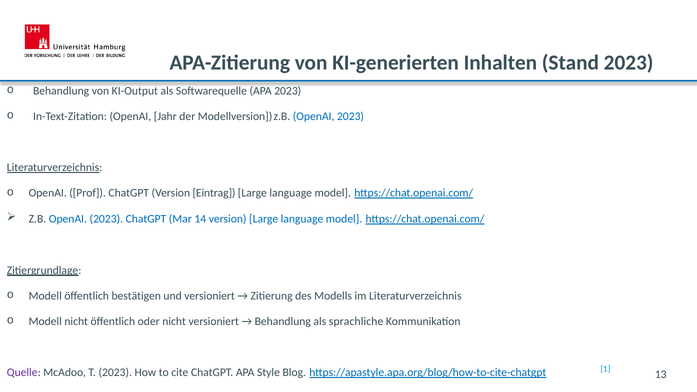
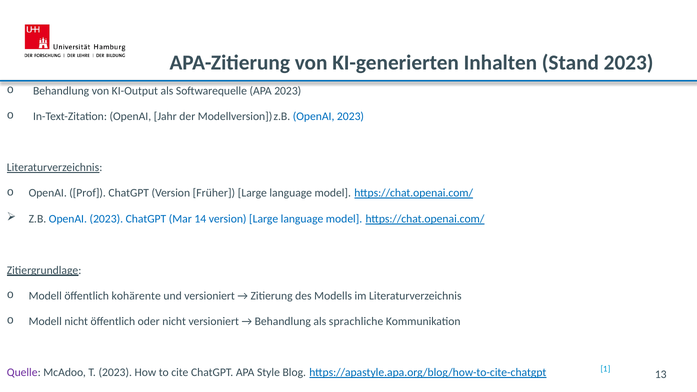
Eintrag: Eintrag -> Früher (214, 193)
bestätigen: bestätigen -> kohärente (136, 296)
